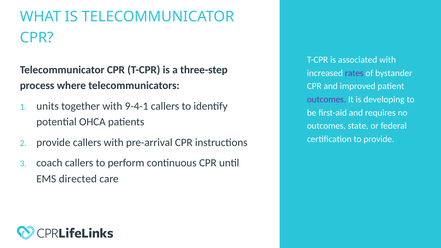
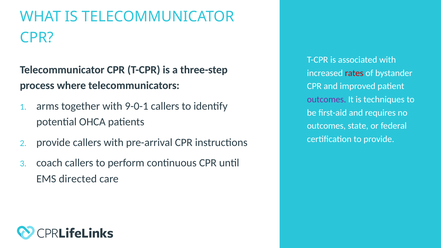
rates colour: purple -> red (354, 73)
developing: developing -> techniques (384, 100)
units: units -> arms (48, 106)
9-4-1: 9-4-1 -> 9-0-1 (137, 106)
